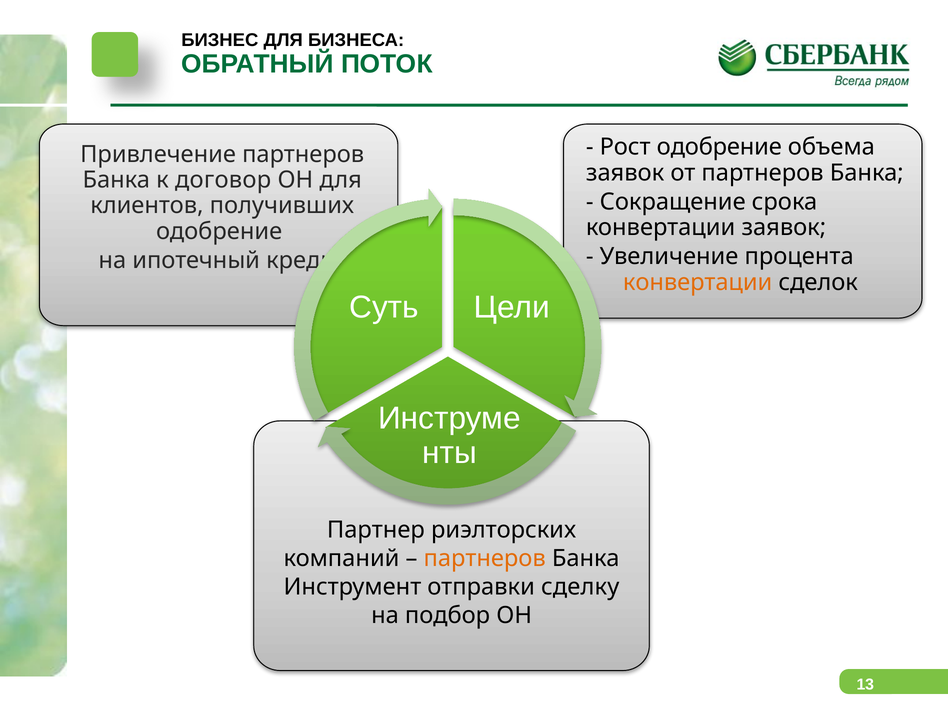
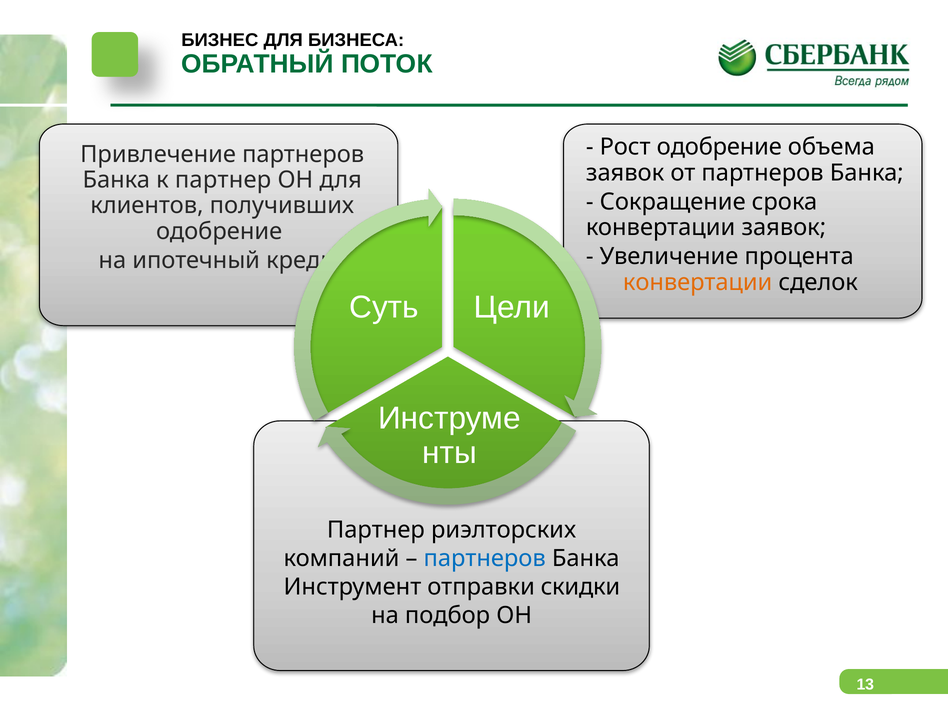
к договор: договор -> партнер (223, 180)
партнеров colour: orange -> blue (485, 558)
сделку: сделку -> скидки (580, 587)
